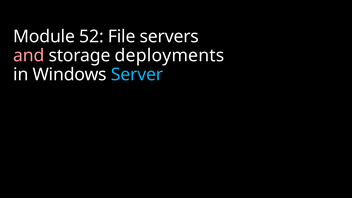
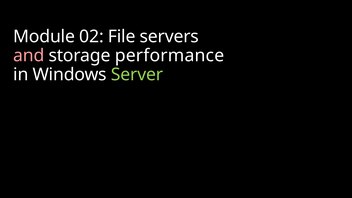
52: 52 -> 02 (92, 37)
deployments: deployments -> performance (169, 56)
Server colour: light blue -> light green (137, 75)
